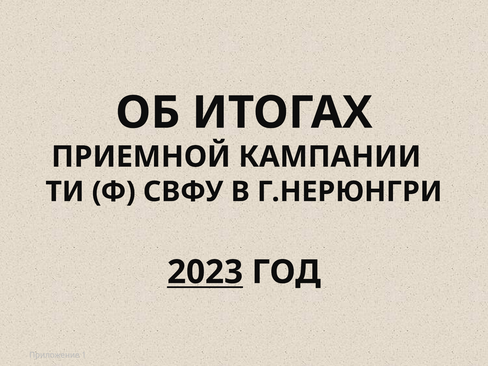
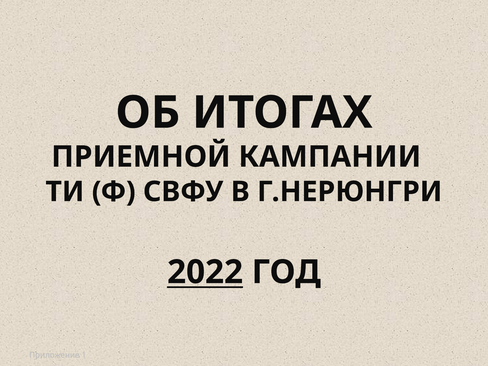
2023: 2023 -> 2022 (205, 272)
